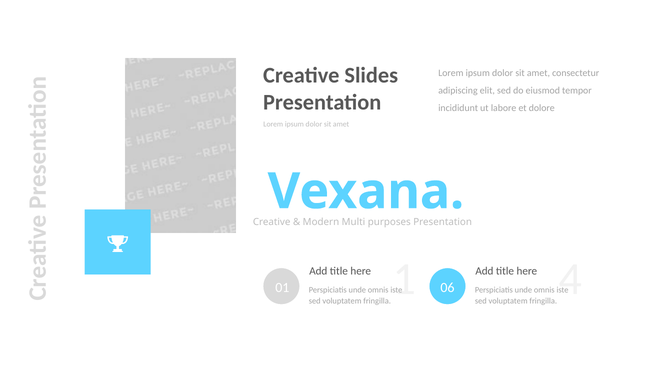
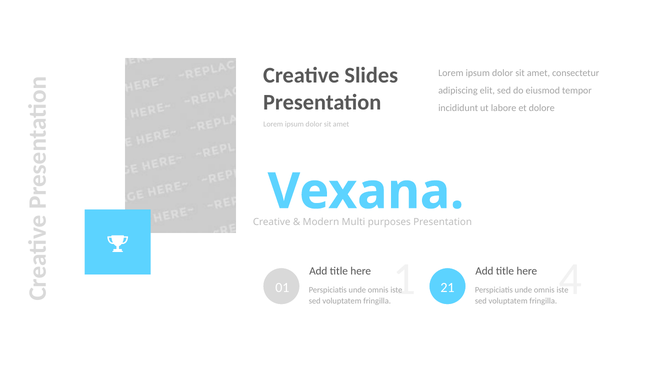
06: 06 -> 21 (447, 287)
